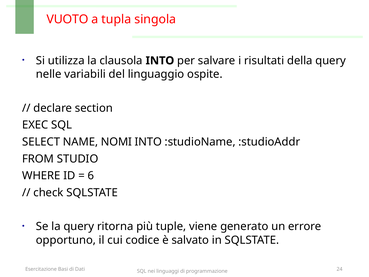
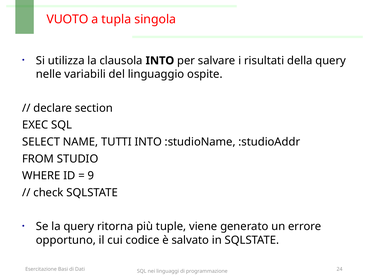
NOMI: NOMI -> TUTTI (116, 142)
6: 6 -> 9 (91, 176)
